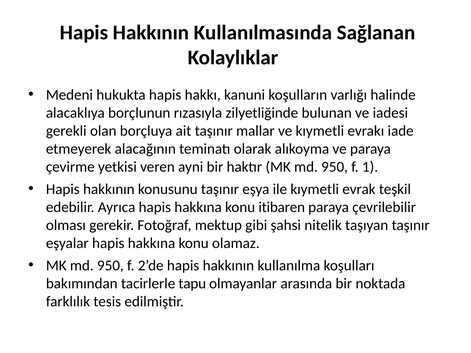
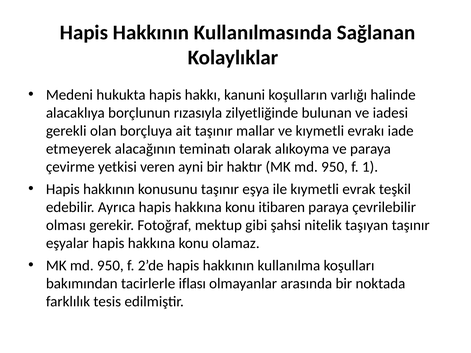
tapu: tapu -> iflası (192, 284)
